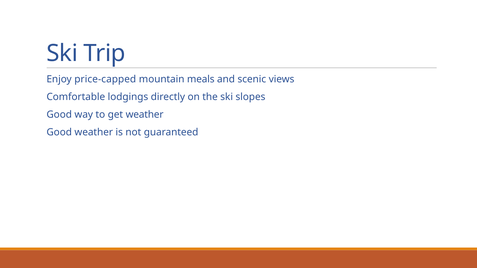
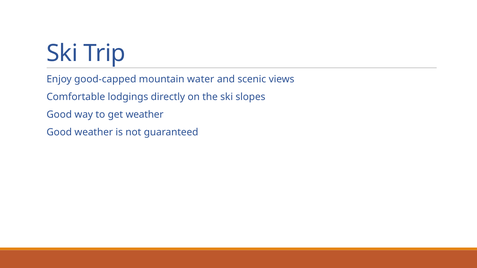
price-capped: price-capped -> good-capped (105, 79)
meals: meals -> water (201, 79)
